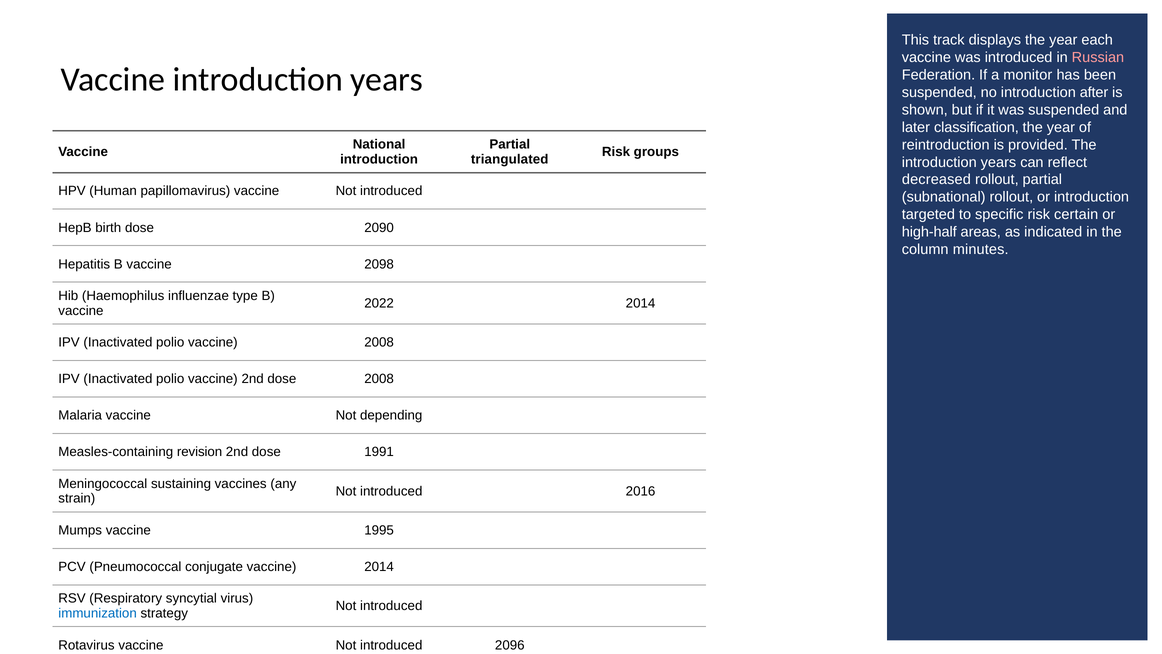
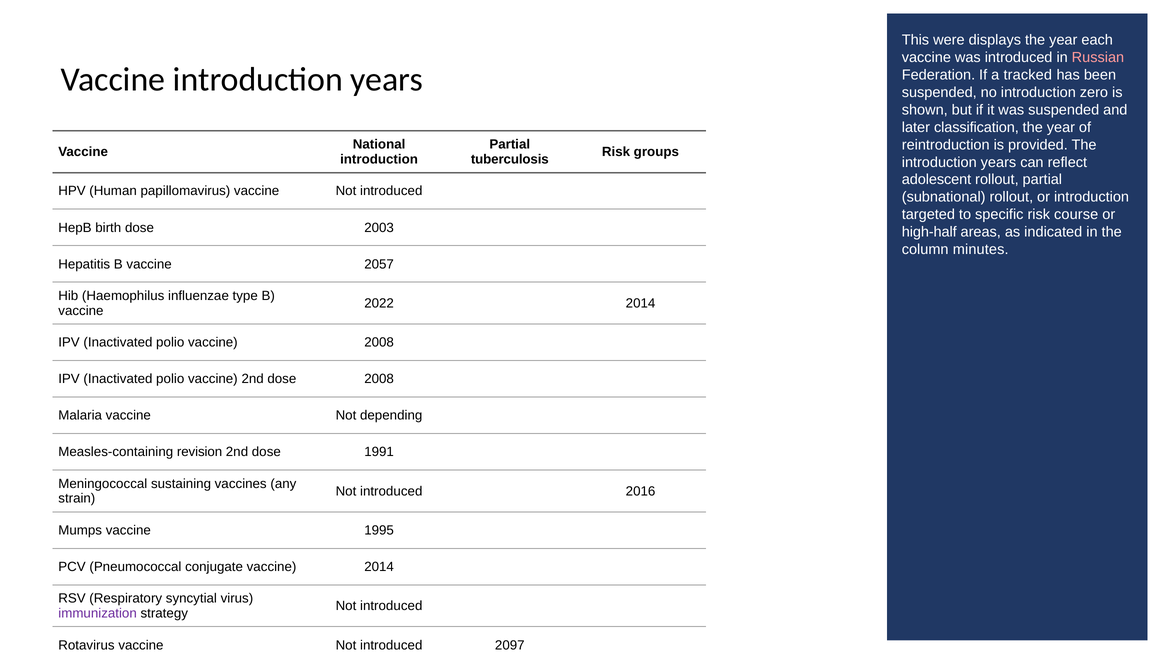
track: track -> were (949, 40)
monitor: monitor -> tracked (1028, 75)
after: after -> zero (1094, 92)
triangulated: triangulated -> tuberculosis (510, 159)
decreased: decreased -> adolescent (937, 180)
certain: certain -> course (1076, 214)
2090: 2090 -> 2003 (379, 227)
2098: 2098 -> 2057 (379, 264)
immunization colour: blue -> purple (98, 613)
2096: 2096 -> 2097 (510, 645)
